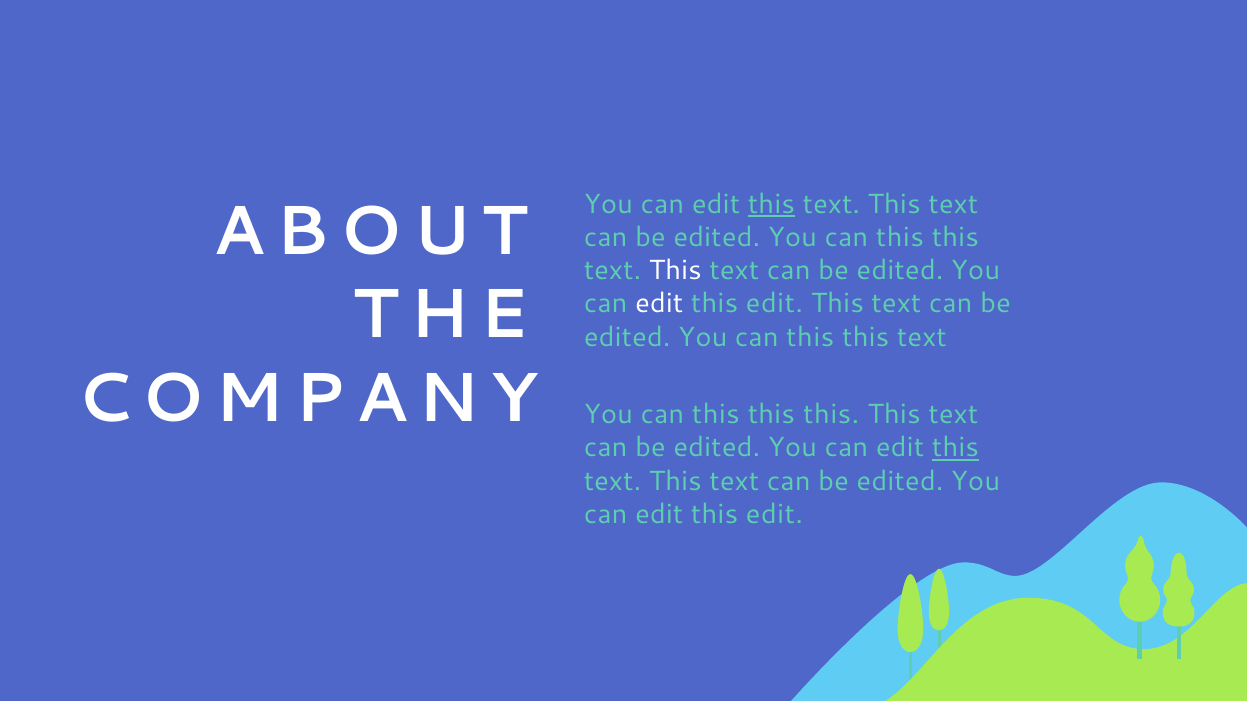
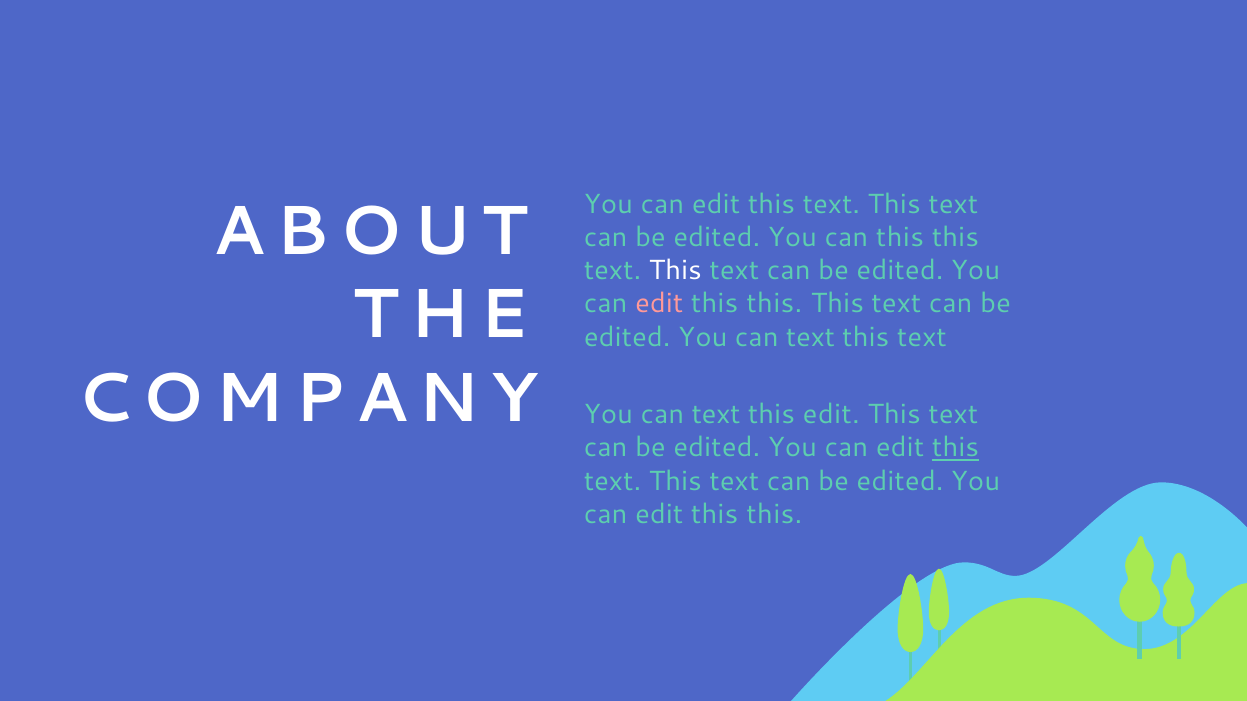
this underline: present -> none (771, 204)
edit colour: white -> pink (659, 304)
edit: edit -> this (774, 304)
this: this -> text (811, 337)
this: this -> text (716, 415)
this: this -> edit (831, 415)
edit: edit -> this (774, 515)
